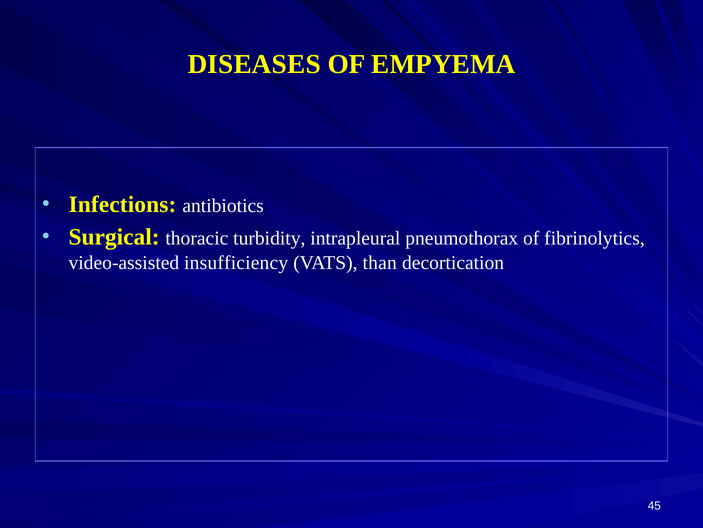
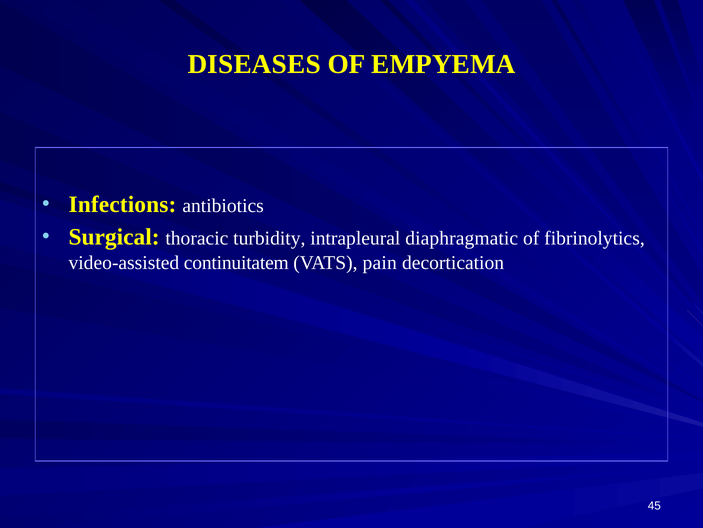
pneumothorax: pneumothorax -> diaphragmatic (462, 238)
insufficiency: insufficiency -> continuitatem (236, 262)
than: than -> pain (380, 262)
